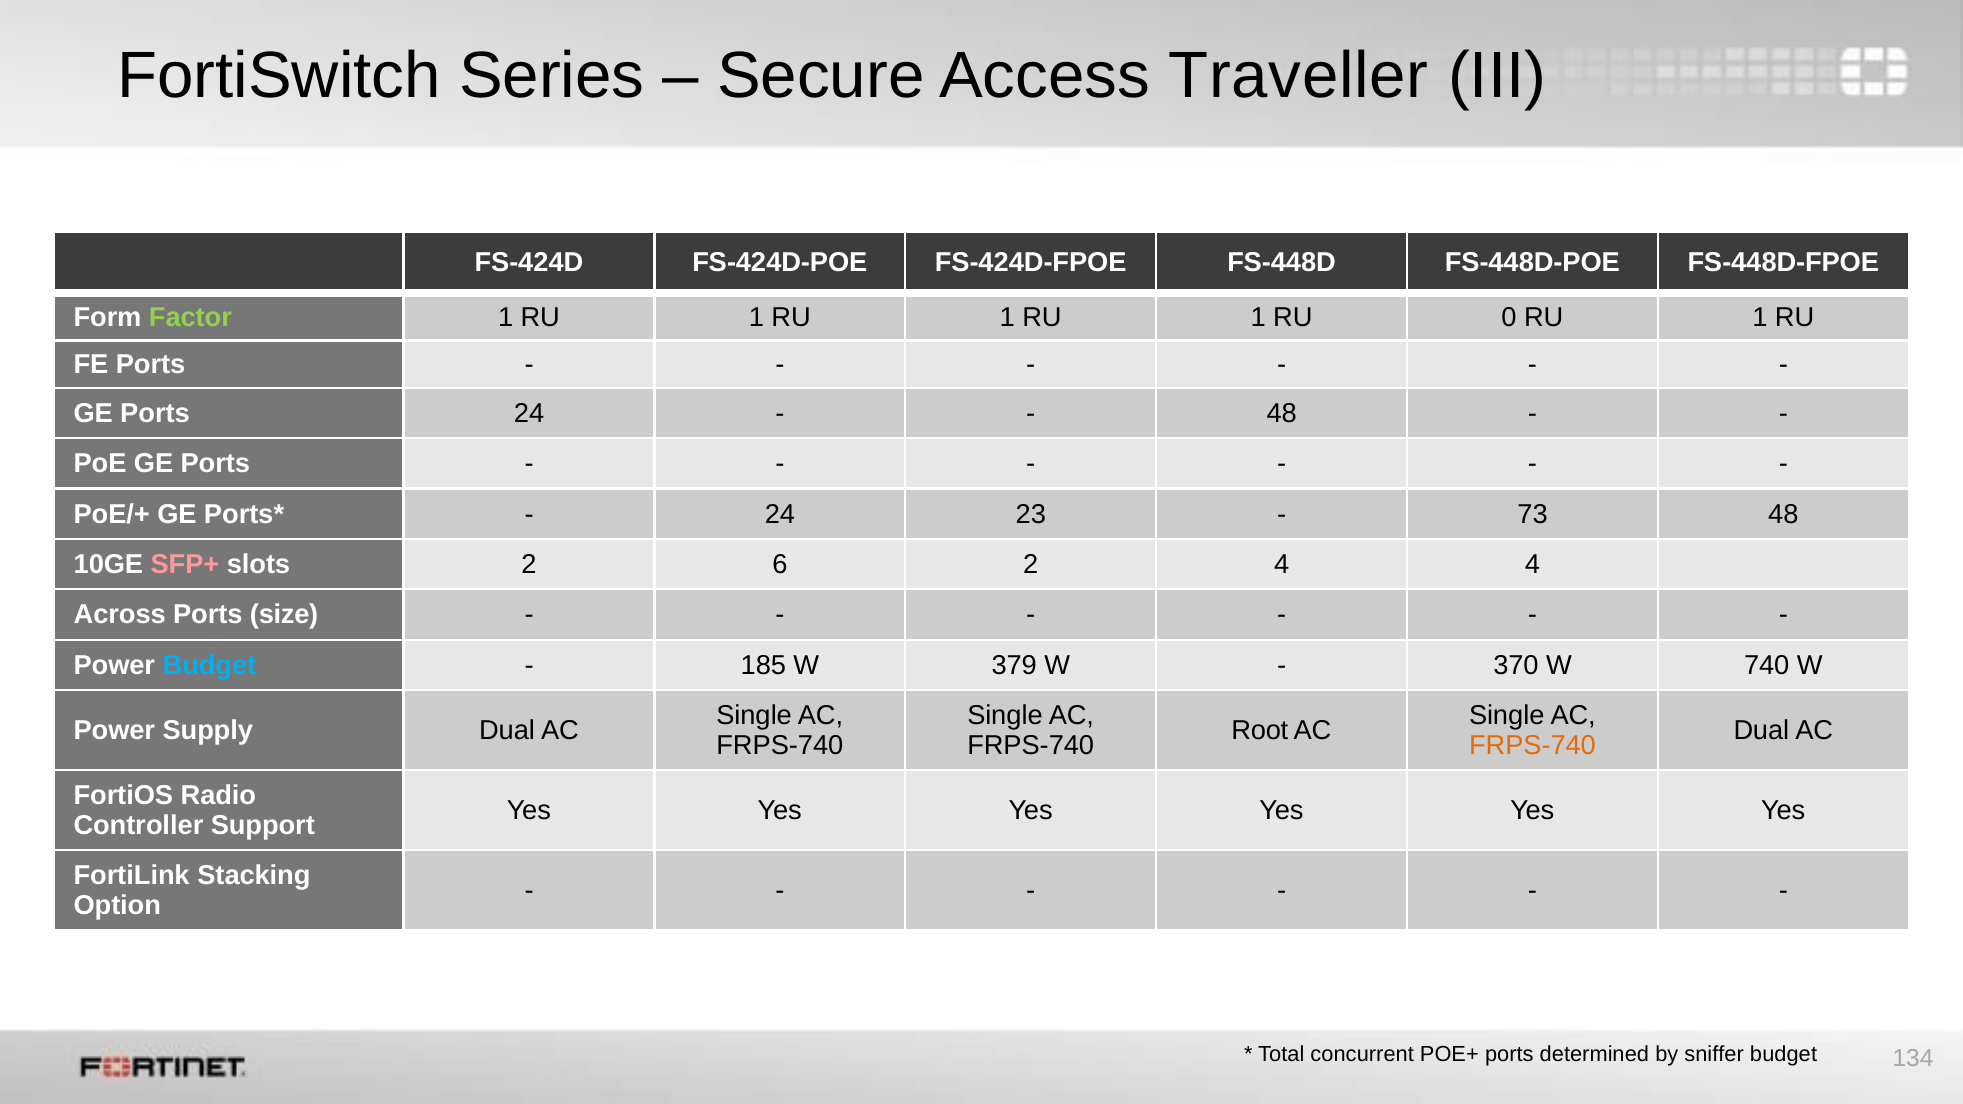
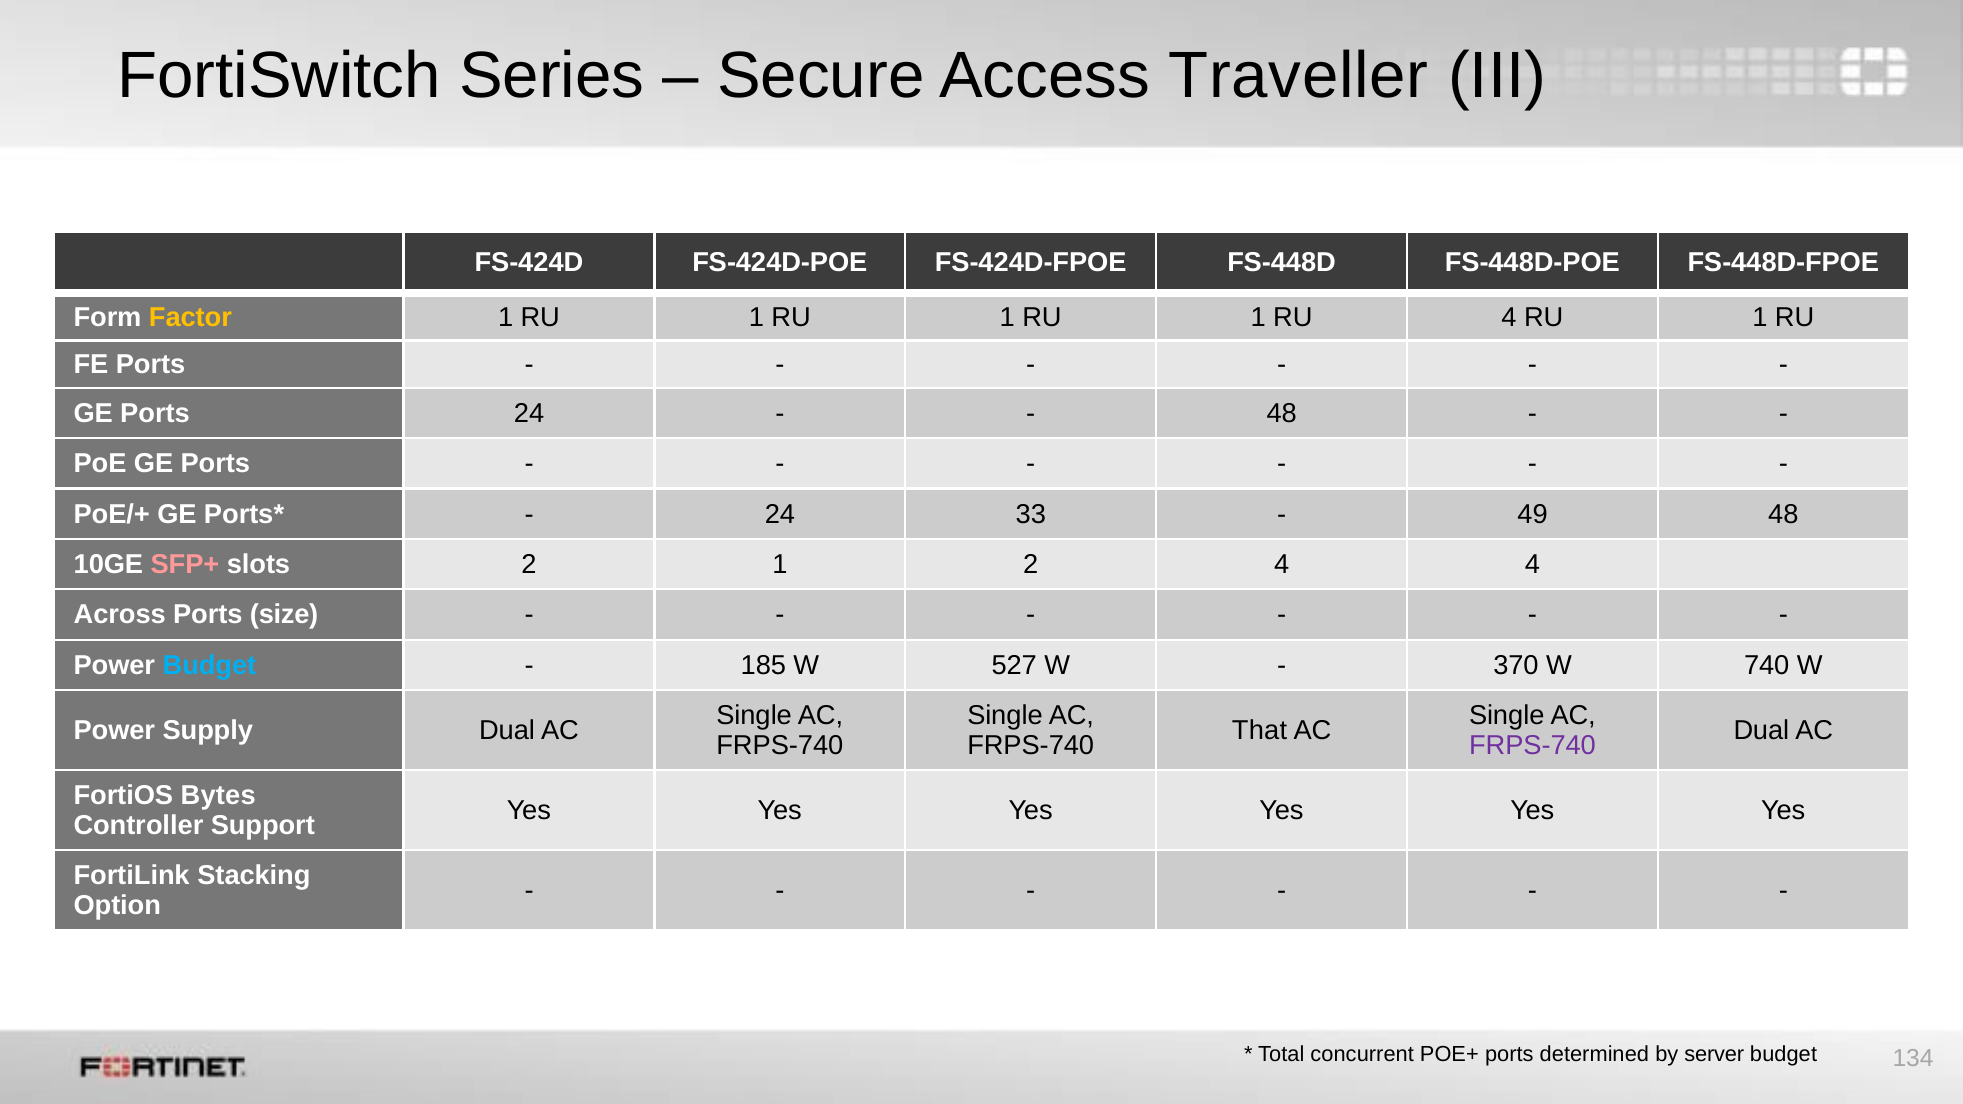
Factor colour: light green -> yellow (190, 317)
RU 0: 0 -> 4 (1509, 317)
23: 23 -> 33 (1031, 514)
73: 73 -> 49 (1533, 514)
2 6: 6 -> 1 (780, 565)
379: 379 -> 527 (1014, 665)
Root: Root -> That (1260, 731)
FRPS-740 colour: orange -> purple (1532, 746)
Radio: Radio -> Bytes (218, 796)
sniffer: sniffer -> server (1714, 1054)
